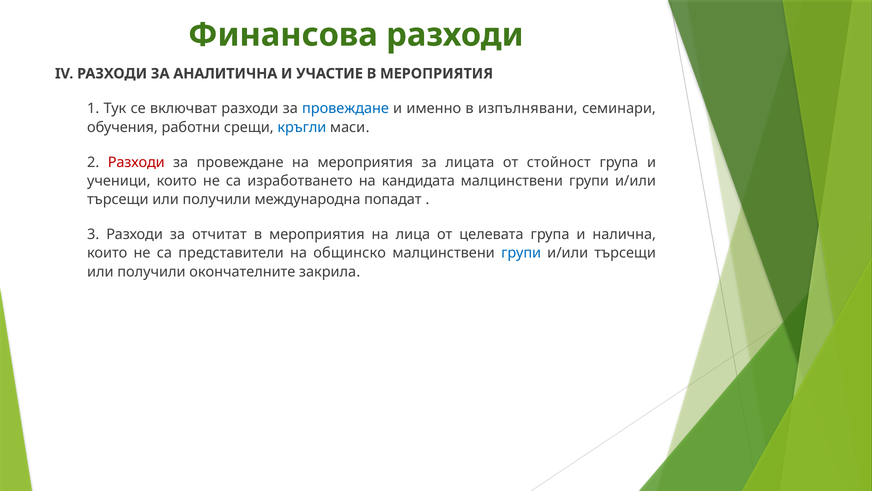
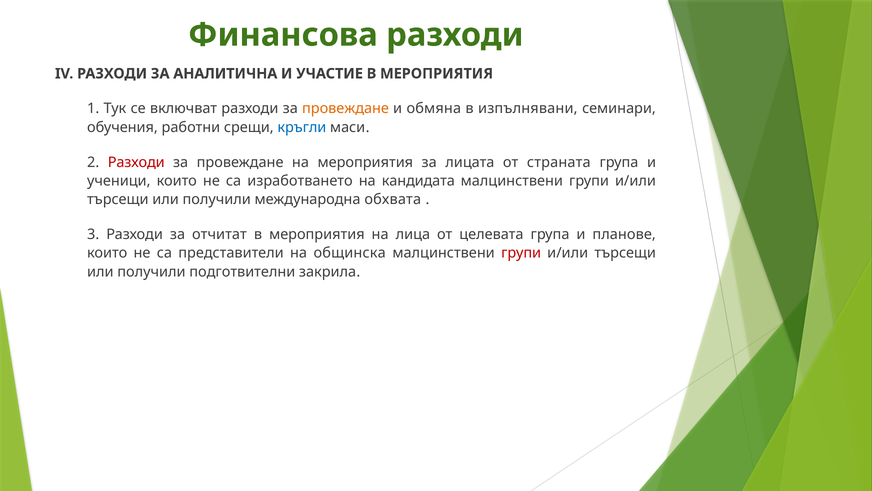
провеждане colour: blue -> orange (346, 108)
именно: именно -> обмяна (434, 108)
стойност: стойност -> страната (559, 162)
попадат: попадат -> обхвата (393, 199)
налична: налична -> планове (624, 234)
общинско: общинско -> общинска (350, 253)
групи colour: blue -> red (521, 253)
окончателните: окончателните -> подготвителни (242, 272)
